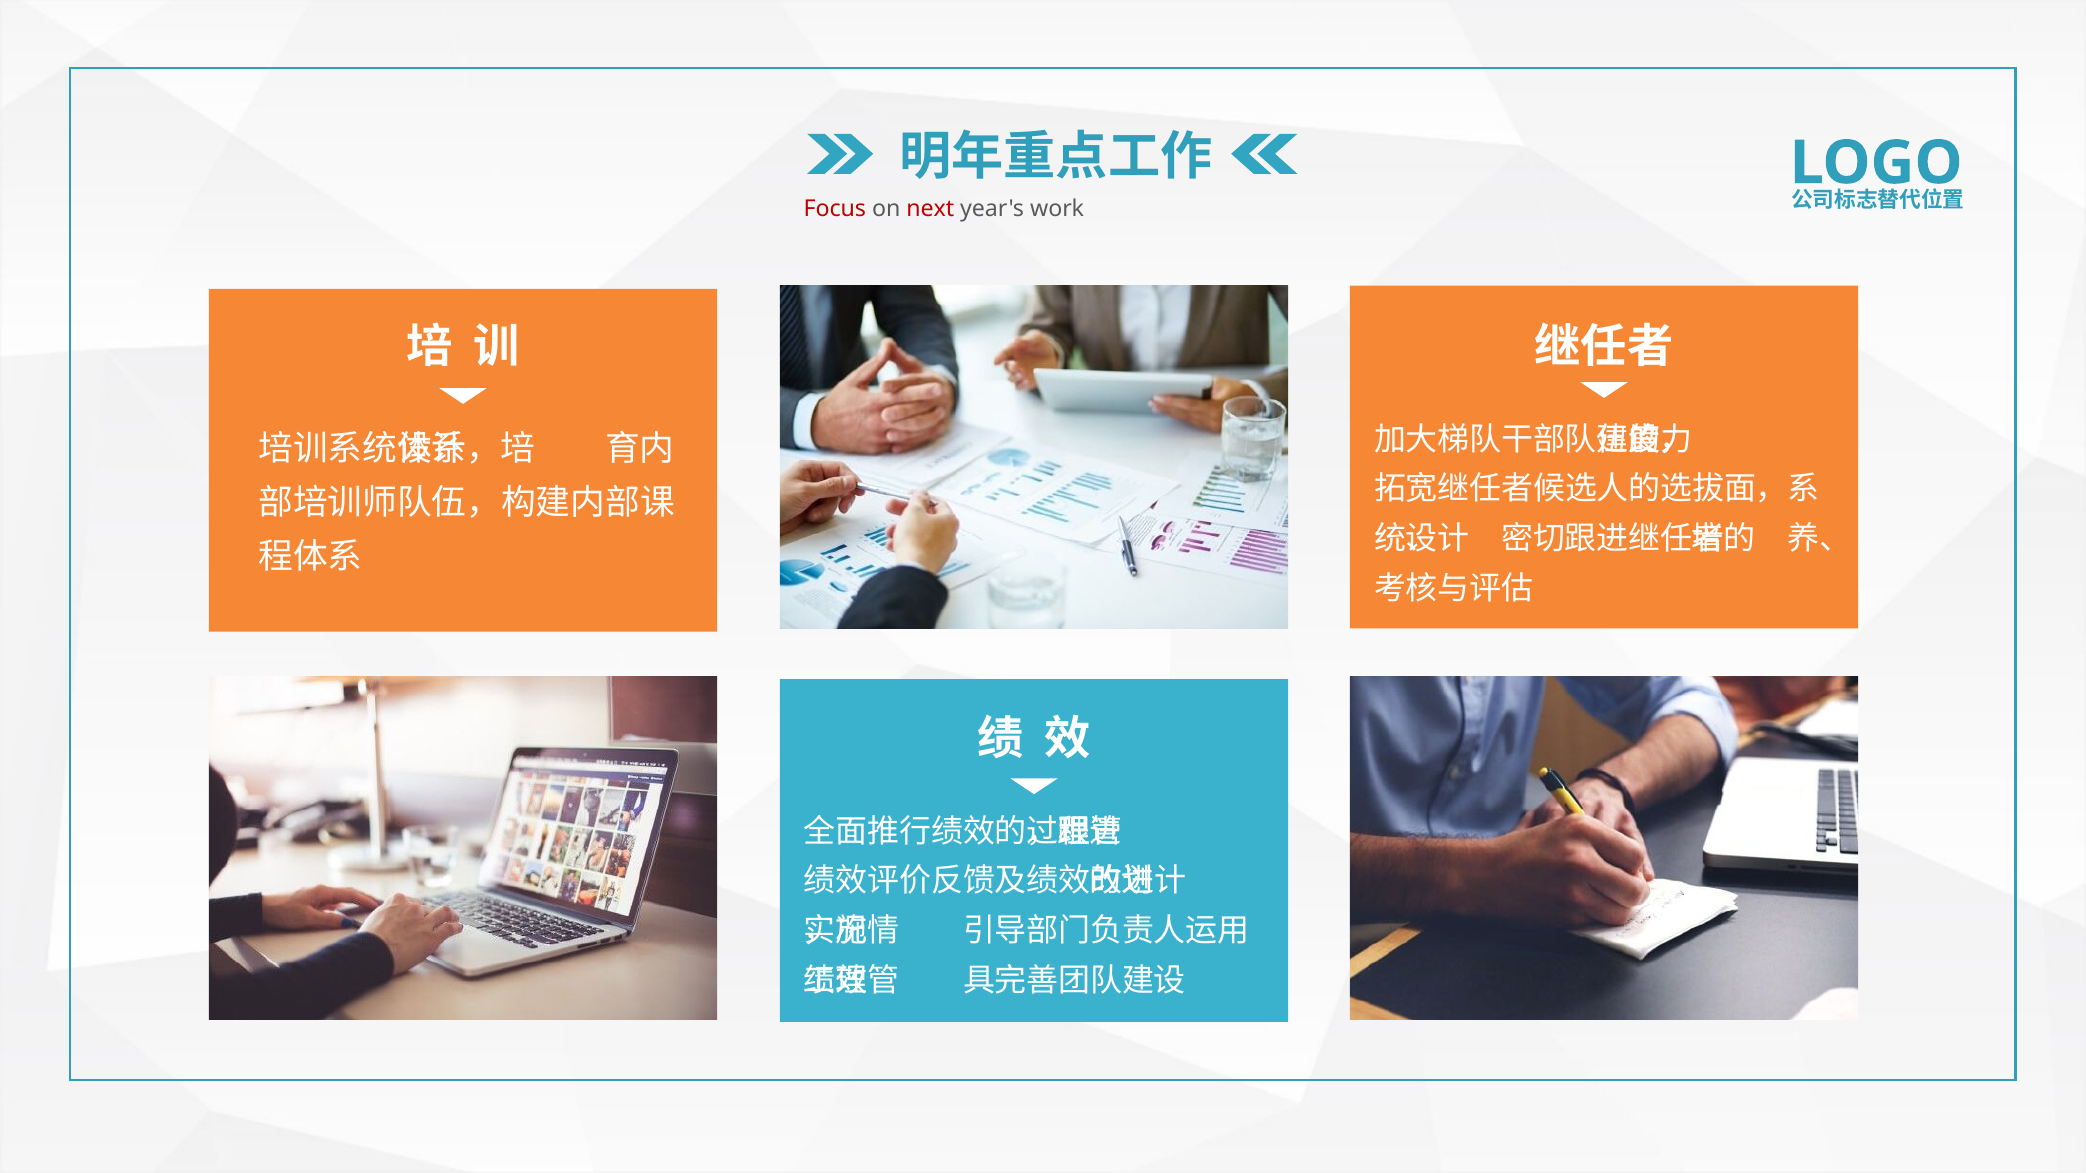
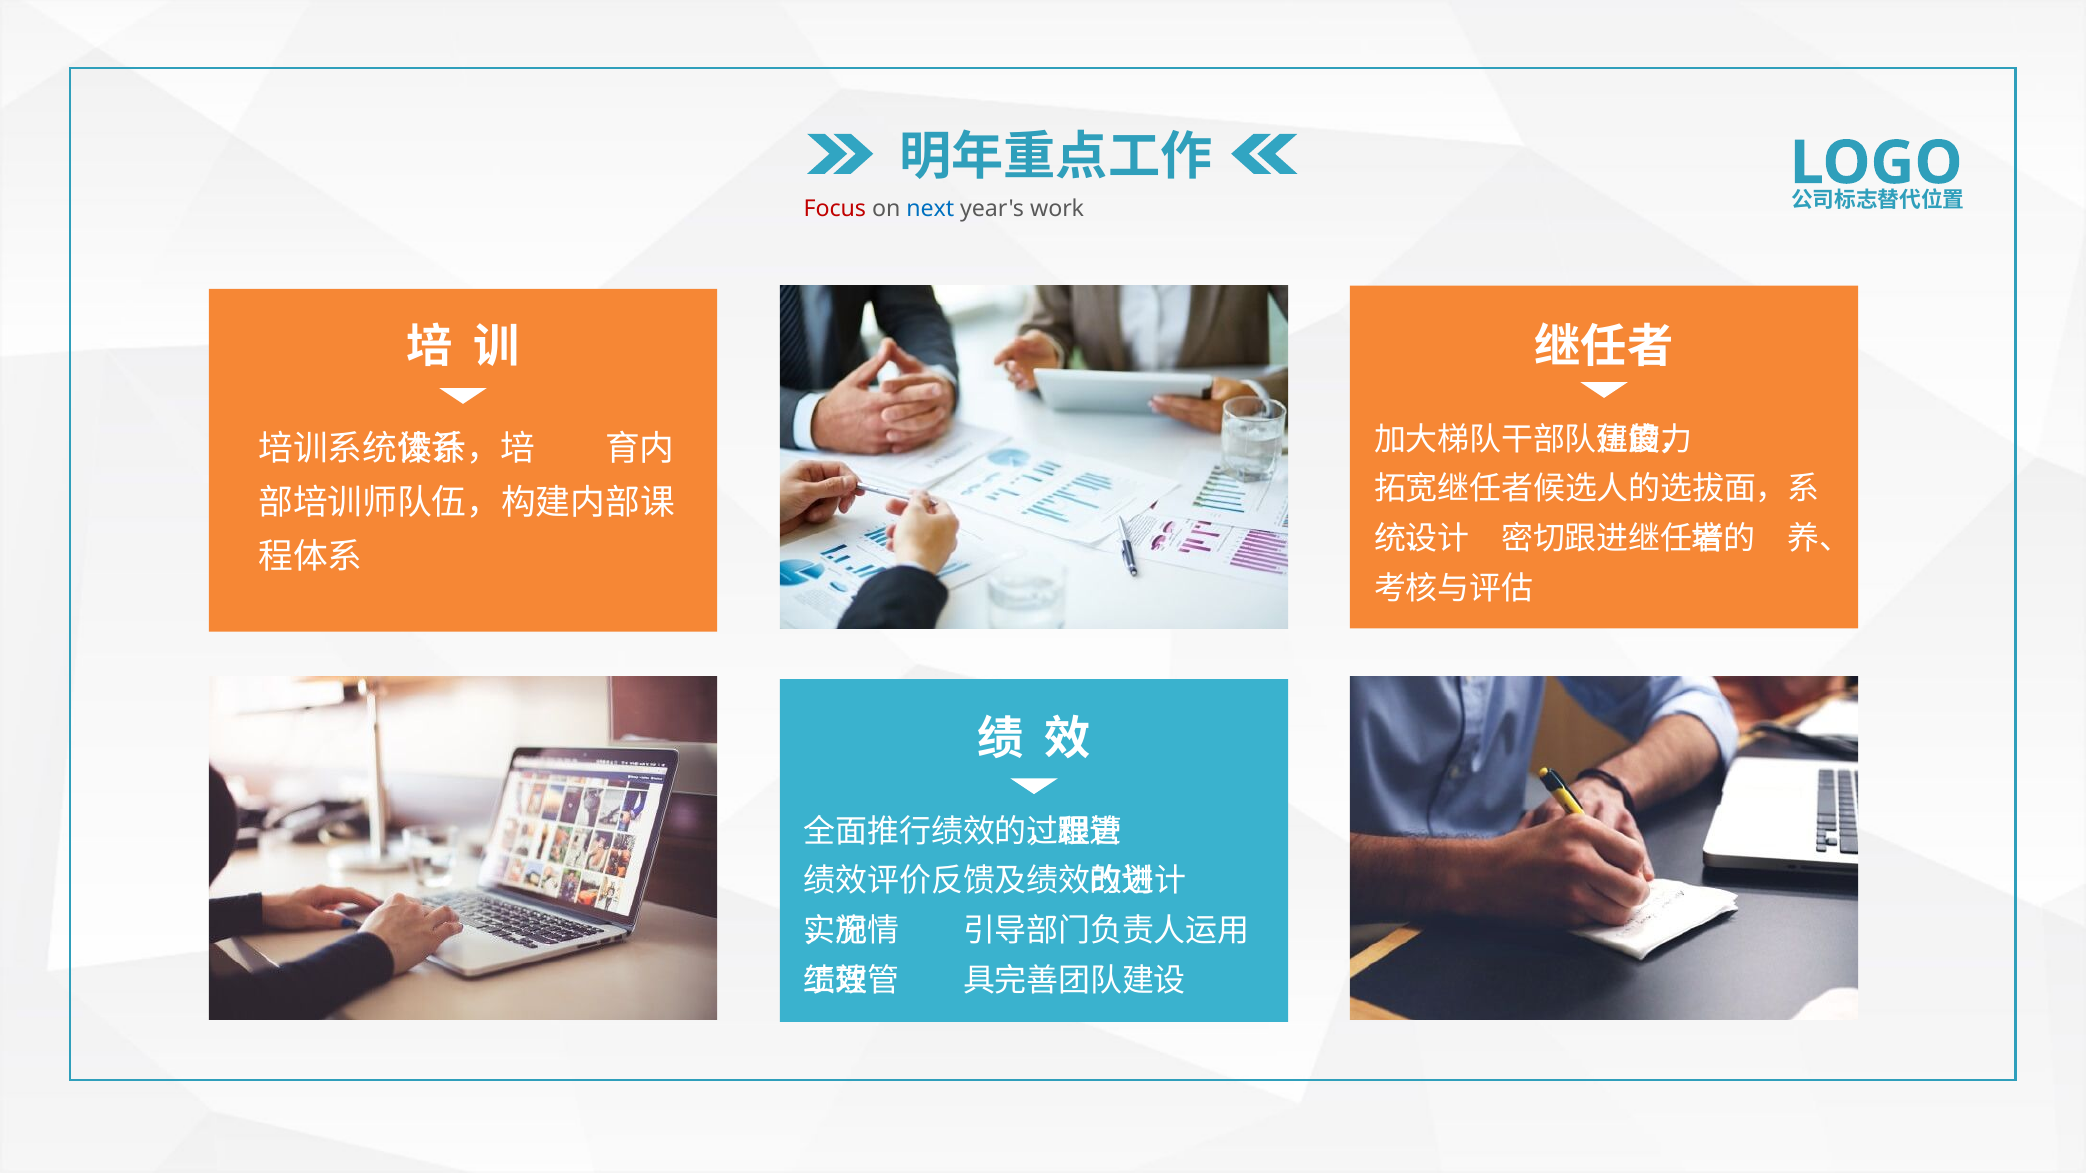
next colour: red -> blue (930, 209)
